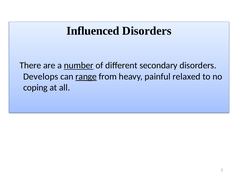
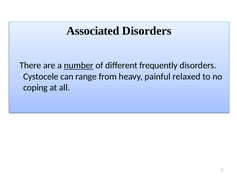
Influenced: Influenced -> Associated (93, 31)
secondary: secondary -> frequently (159, 65)
Develops: Develops -> Cystocele (41, 76)
range underline: present -> none (86, 76)
